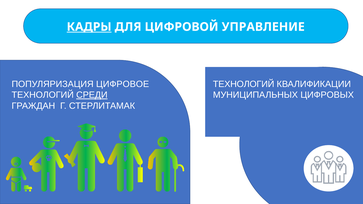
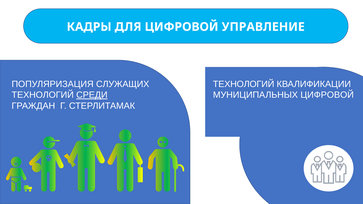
КАДРЫ underline: present -> none (89, 27)
ЦИФРОВОЕ: ЦИФРОВОЕ -> СЛУЖАЩИХ (123, 84)
МУНИЦИПАЛЬНЫХ ЦИФРОВЫХ: ЦИФРОВЫХ -> ЦИФРОВОЙ (327, 95)
